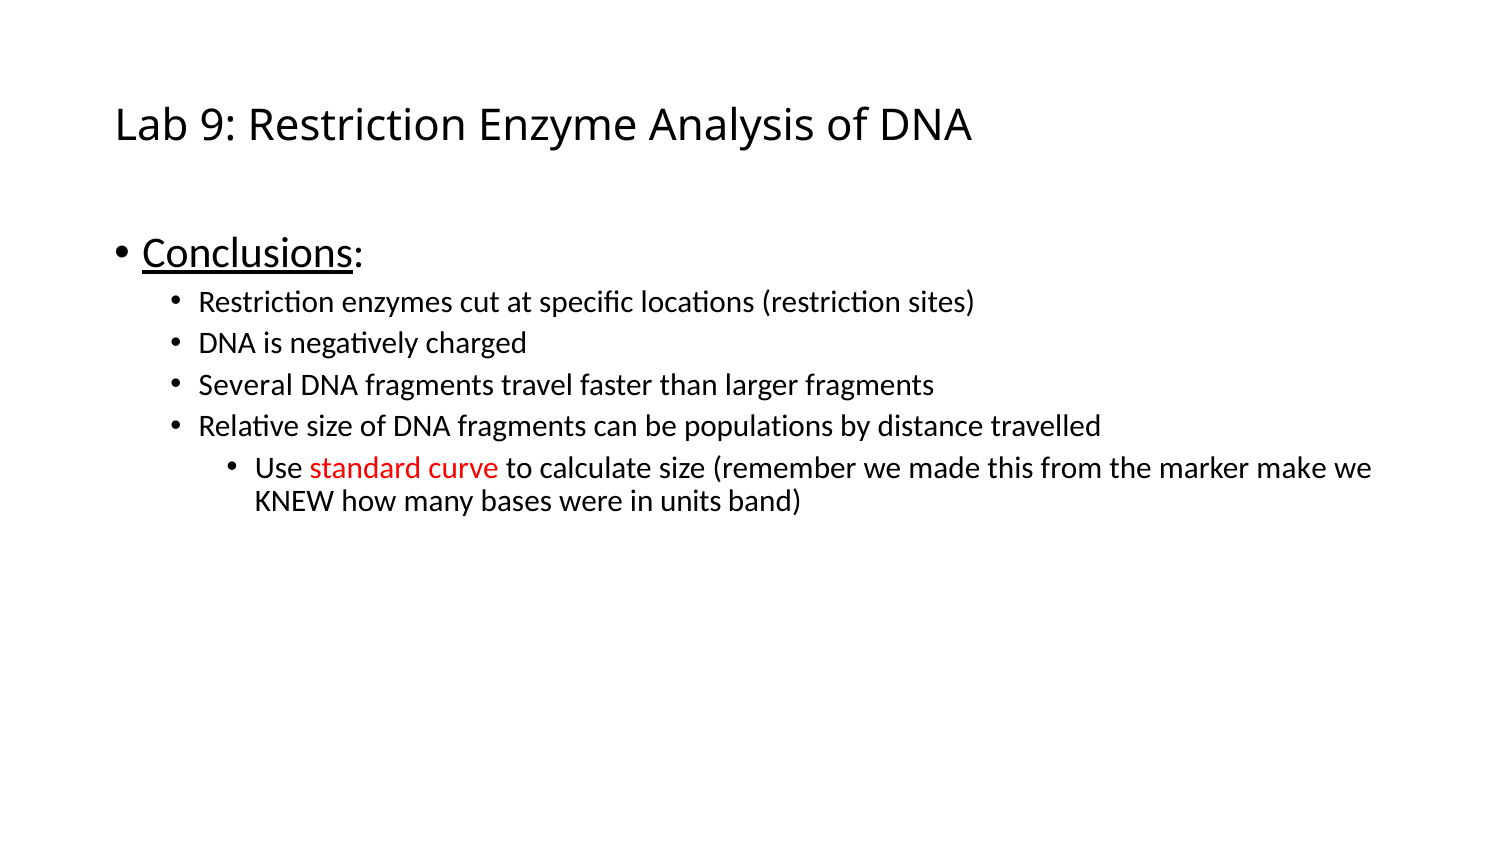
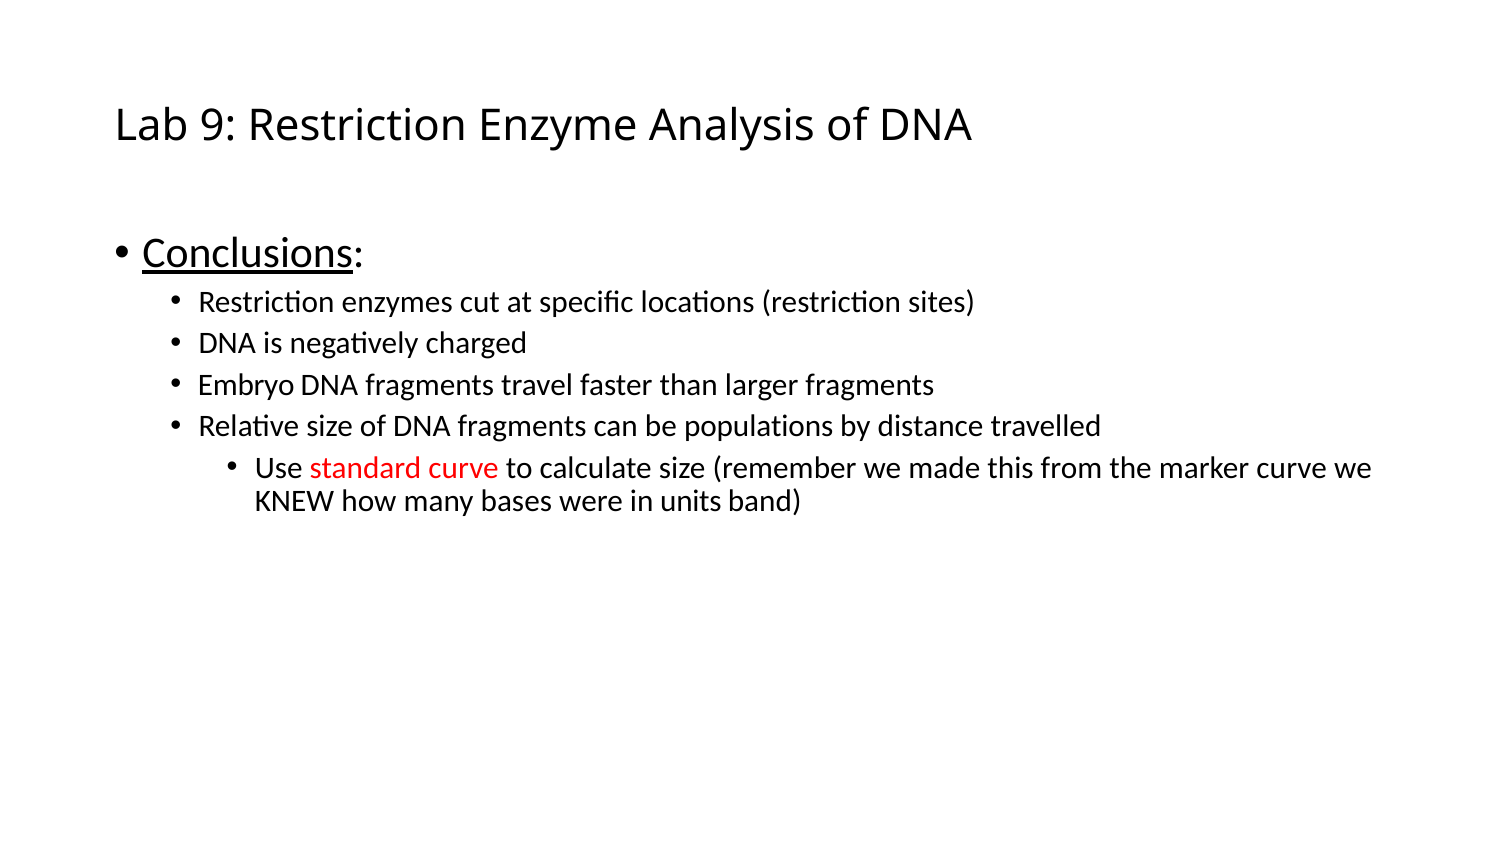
Several: Several -> Embryo (246, 385)
marker make: make -> curve (1292, 468)
